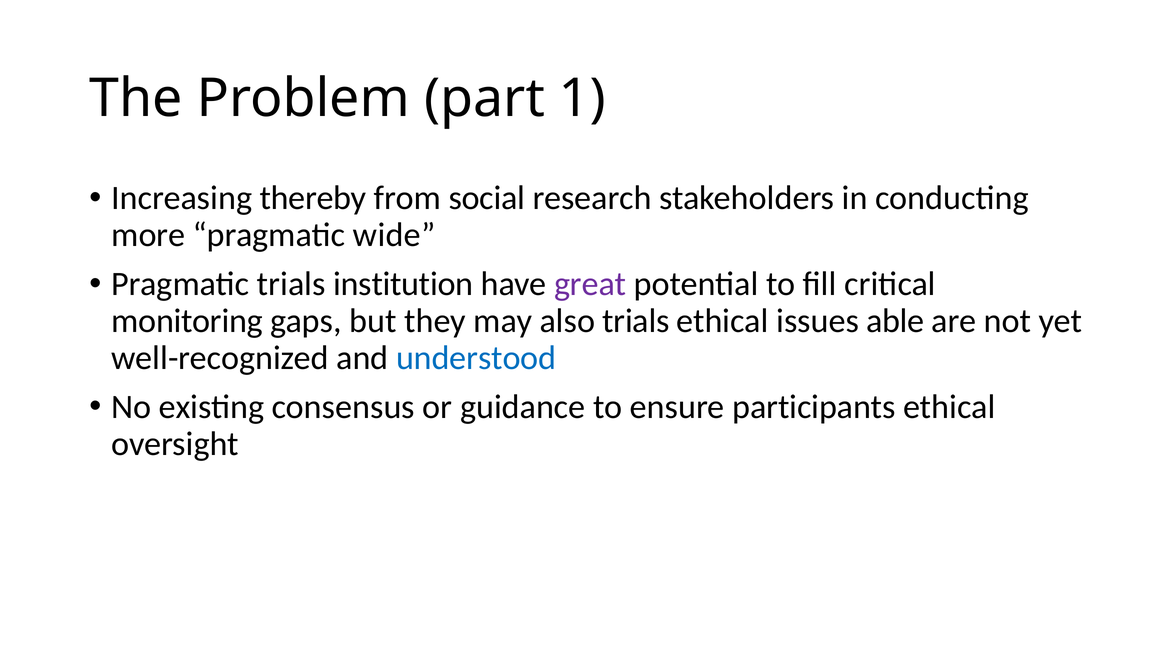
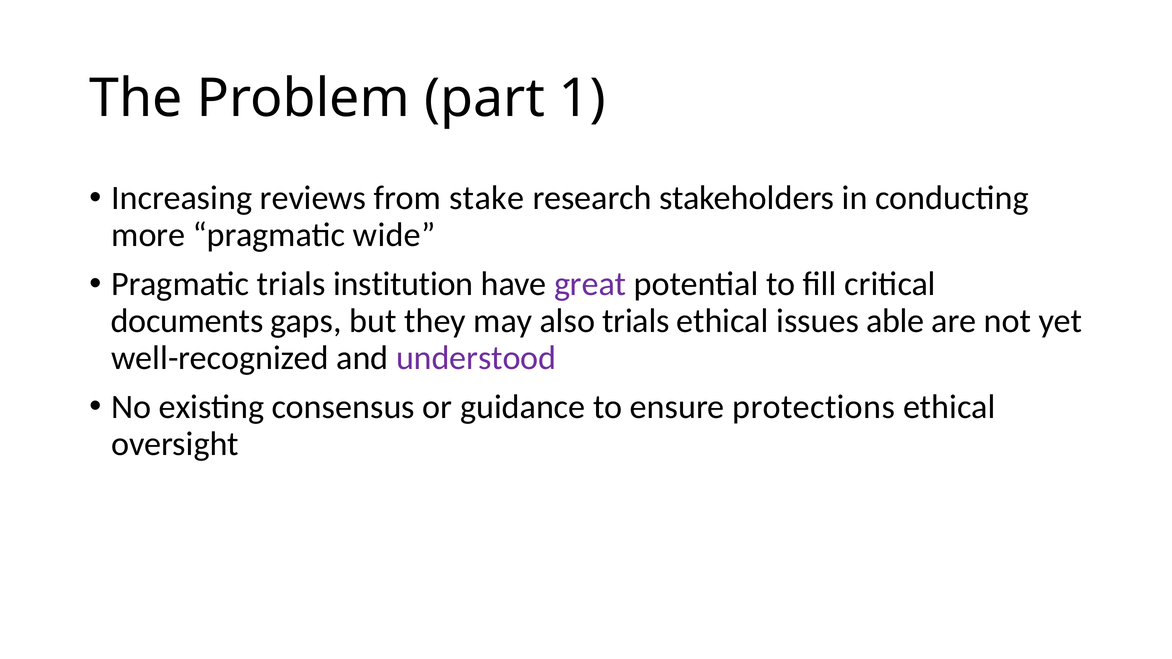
thereby: thereby -> reviews (313, 198)
social: social -> stake (487, 198)
monitoring: monitoring -> documents (187, 321)
understood colour: blue -> purple (476, 358)
participants: participants -> protections (814, 407)
